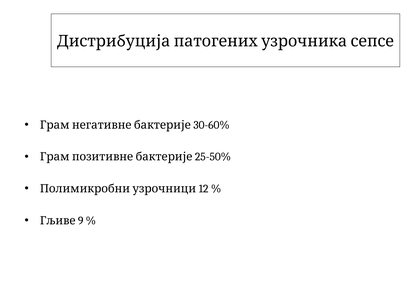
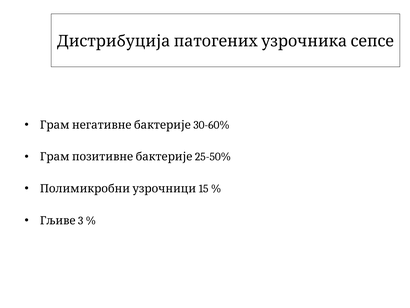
12: 12 -> 15 (204, 189)
Гљиве 9: 9 -> 3 (81, 220)
